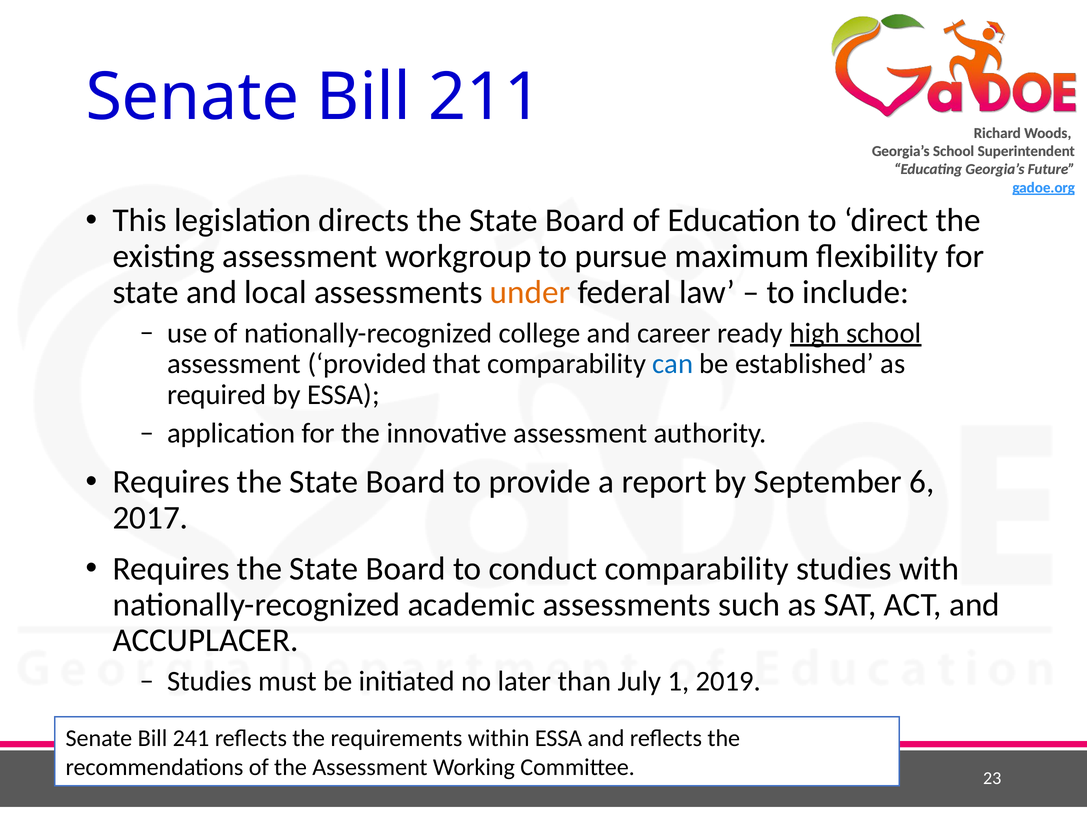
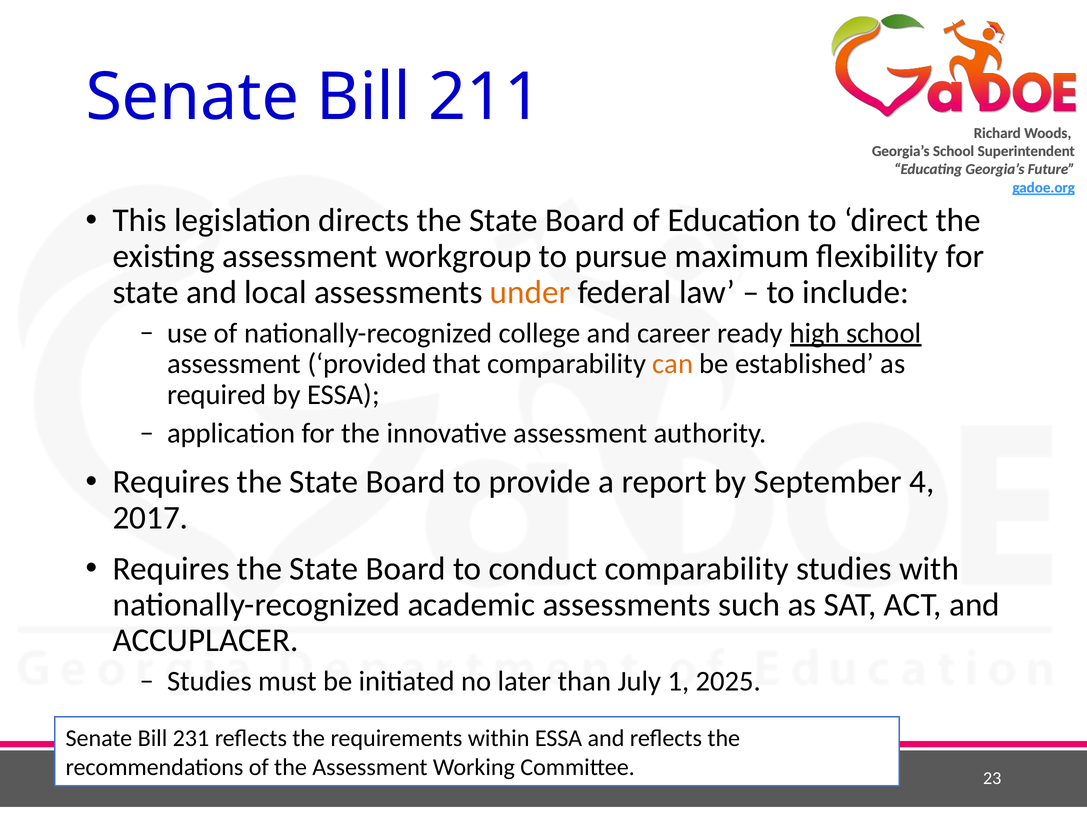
can colour: blue -> orange (673, 364)
6: 6 -> 4 (922, 482)
2019: 2019 -> 2025 (728, 682)
241: 241 -> 231 (191, 739)
